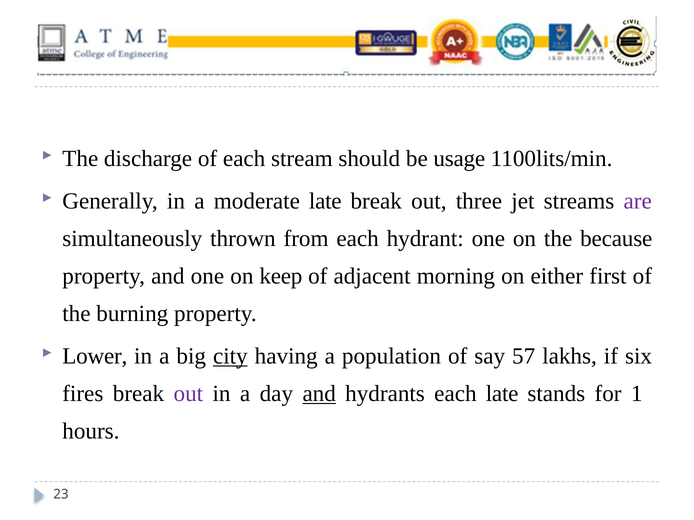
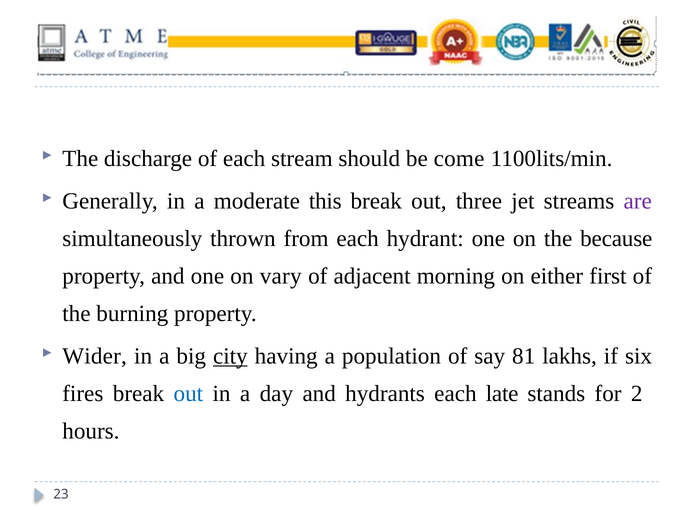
usage: usage -> come (459, 159)
moderate late: late -> this (325, 201)
keep: keep -> vary (281, 276)
Lower: Lower -> Wider (95, 356)
57: 57 -> 81 (524, 356)
out colour: purple -> blue (188, 394)
and underline: present -> none (319, 394)
1: 1 -> 2 (637, 394)
